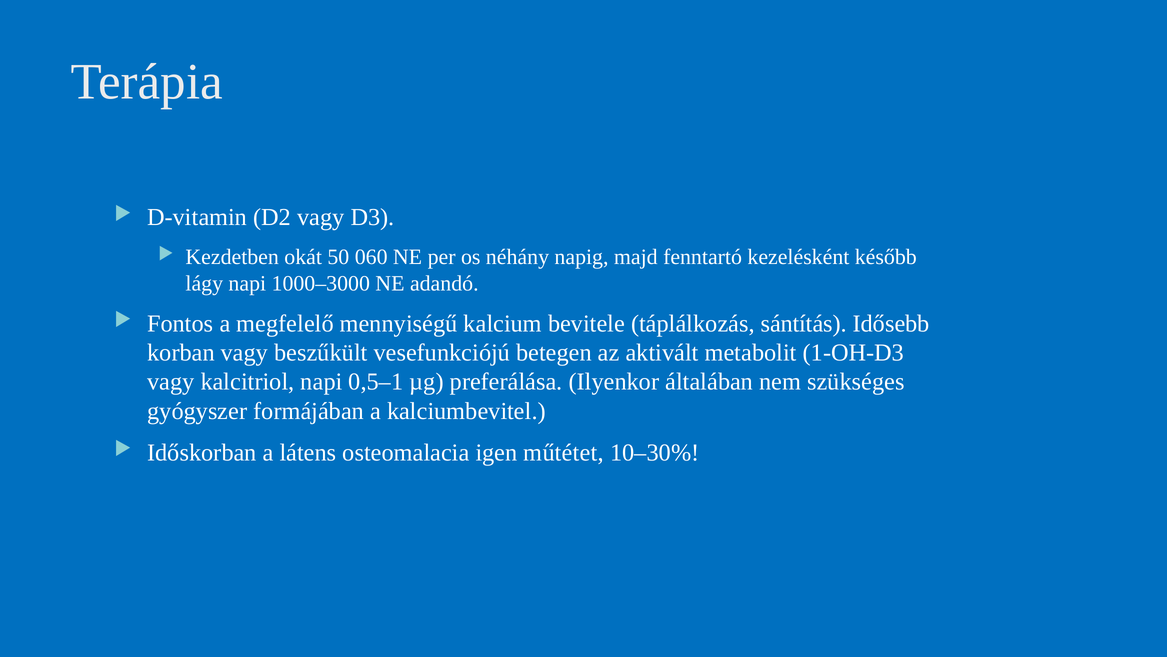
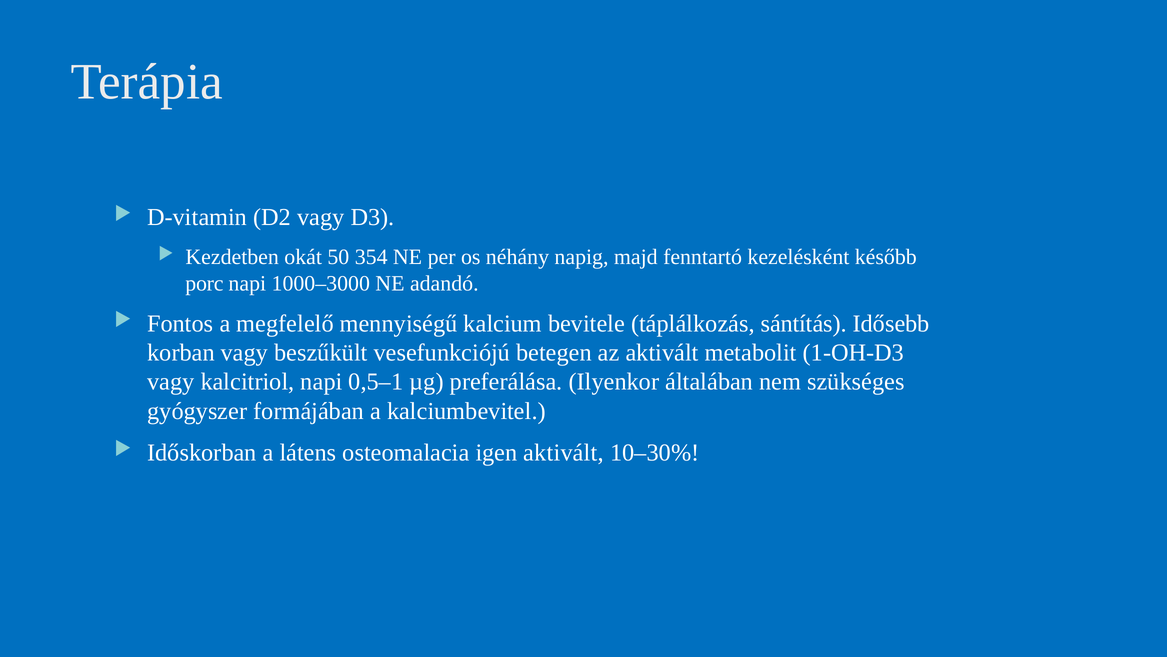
060: 060 -> 354 (371, 257)
lágy: lágy -> porc (204, 283)
igen műtétet: műtétet -> aktivált (564, 452)
